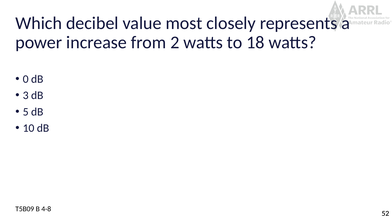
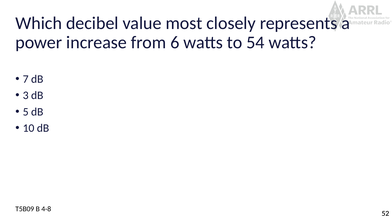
2: 2 -> 6 (175, 43)
18: 18 -> 54 (255, 43)
0: 0 -> 7 (26, 79)
